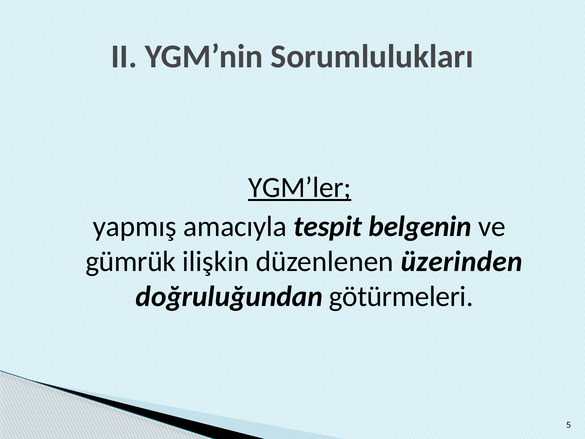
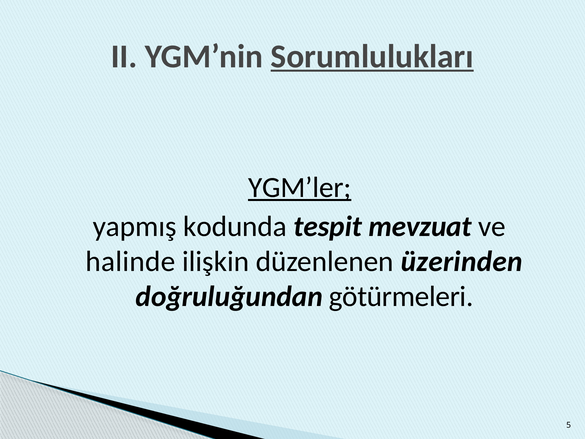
Sorumlulukları underline: none -> present (372, 56)
amacıyla: amacıyla -> kodunda (235, 226)
belgenin: belgenin -> mevzuat (420, 226)
gümrük: gümrük -> halinde (130, 261)
